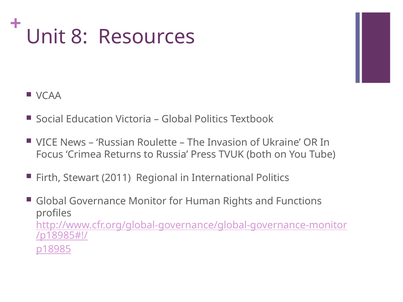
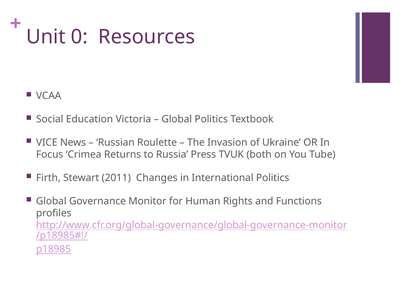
8: 8 -> 0 (79, 37)
Regional: Regional -> Changes (157, 178)
